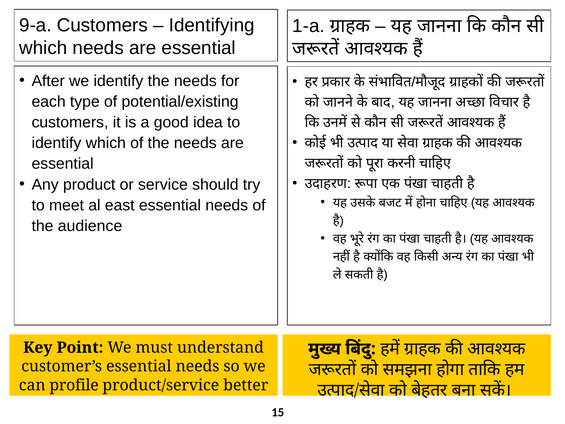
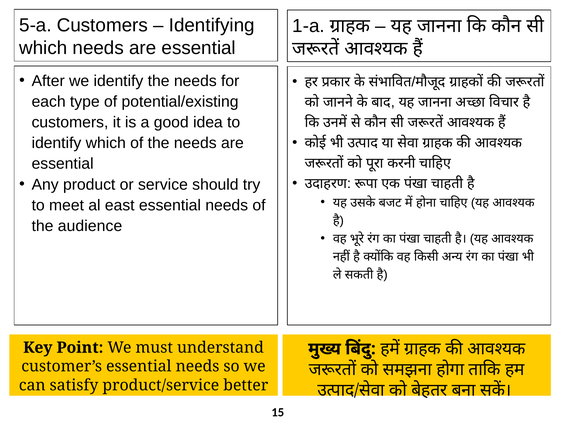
9-a: 9-a -> 5-a (35, 25)
profile: profile -> satisfy (74, 385)
